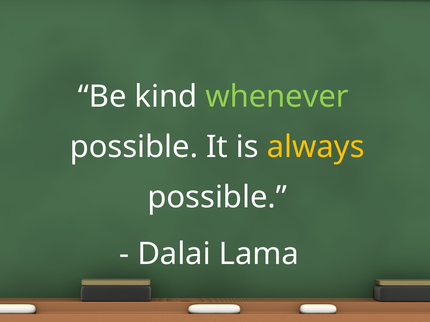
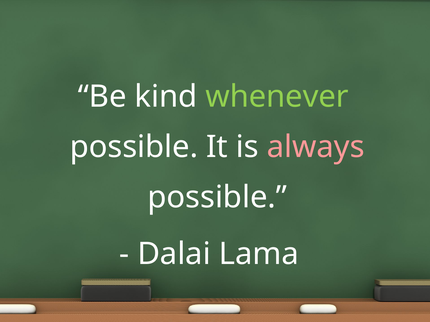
always colour: yellow -> pink (316, 147)
